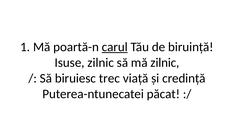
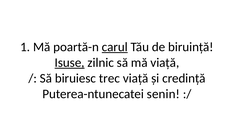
Isuse underline: none -> present (70, 62)
mă zilnic: zilnic -> viață (165, 62)
păcat: păcat -> senin (163, 94)
